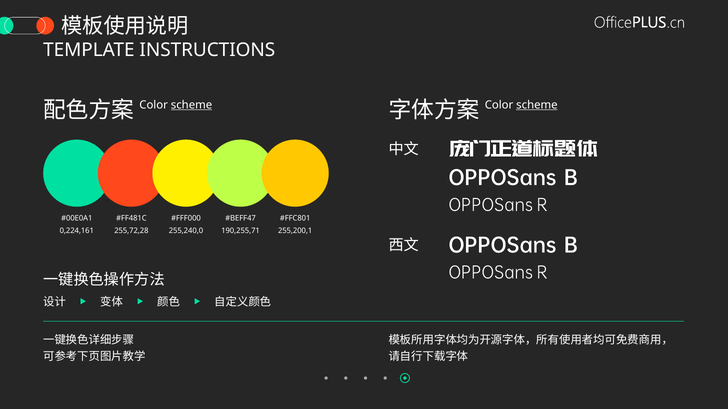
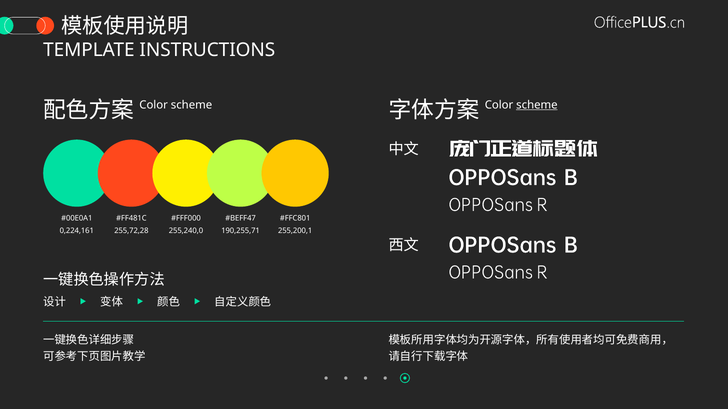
scheme underline: present -> none (192, 105)
